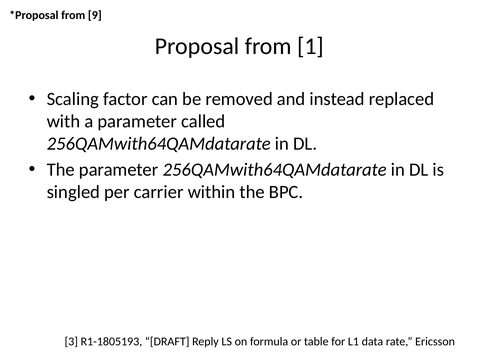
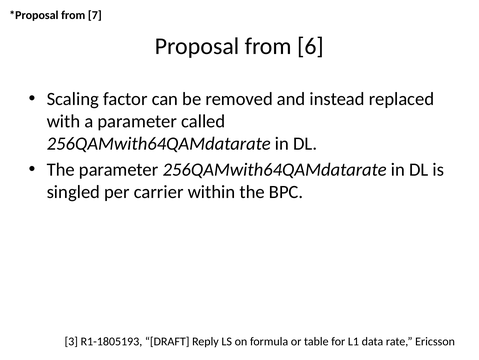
9: 9 -> 7 (95, 15)
1: 1 -> 6 (310, 46)
